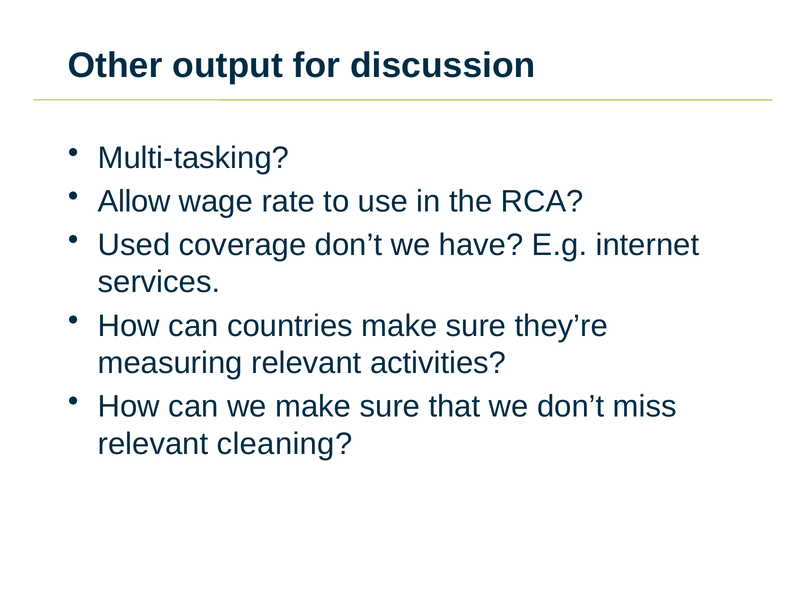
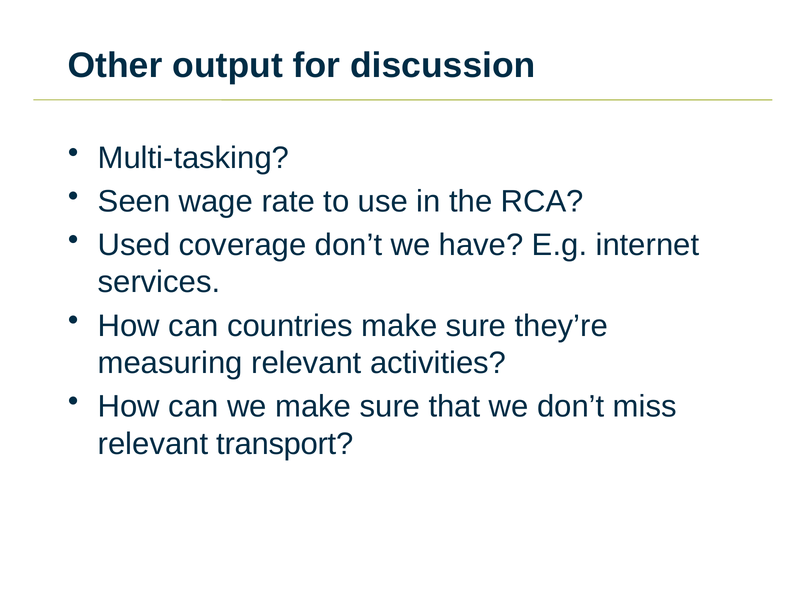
Allow: Allow -> Seen (134, 202)
cleaning: cleaning -> transport (285, 444)
